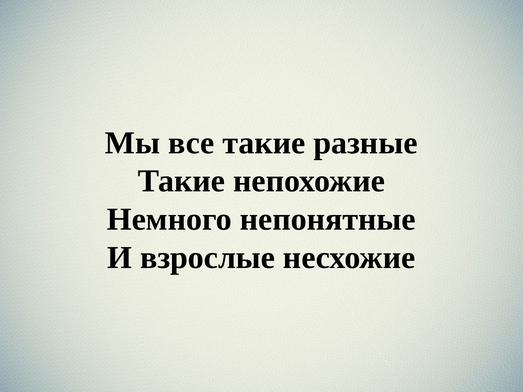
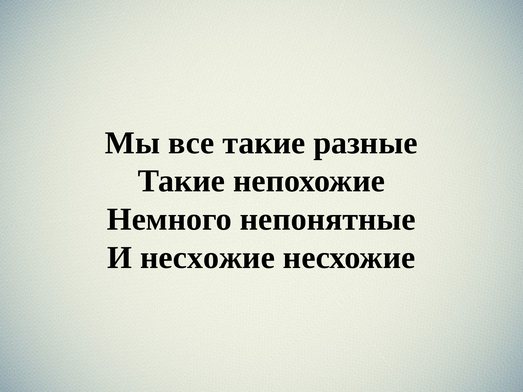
И взрослые: взрослые -> несхожие (208, 258)
